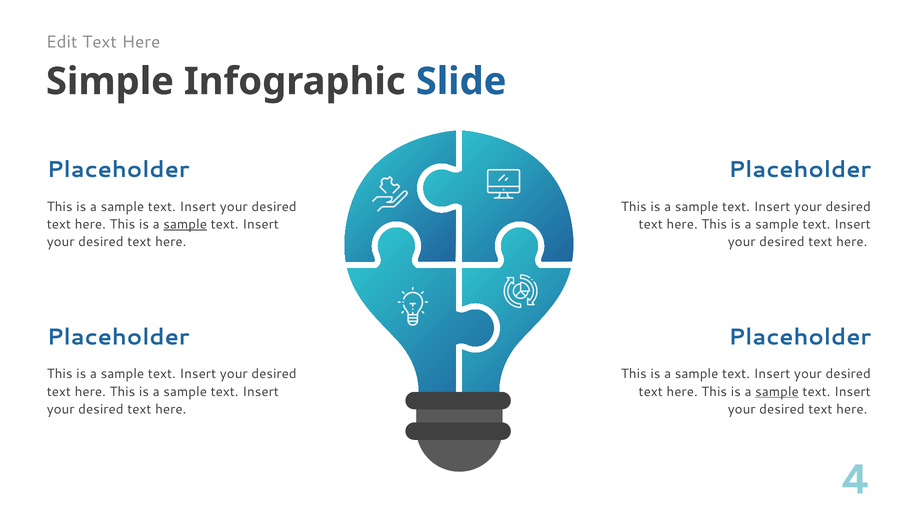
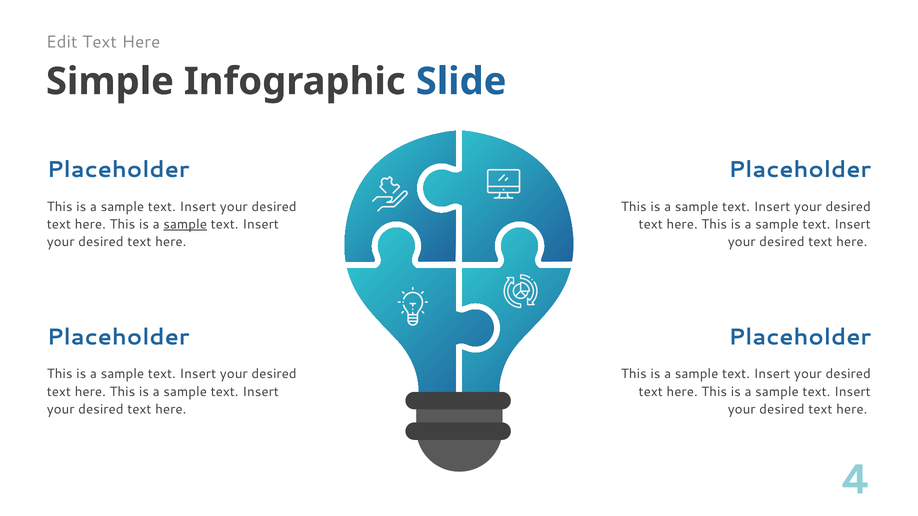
sample underline: present -> none (777, 392)
